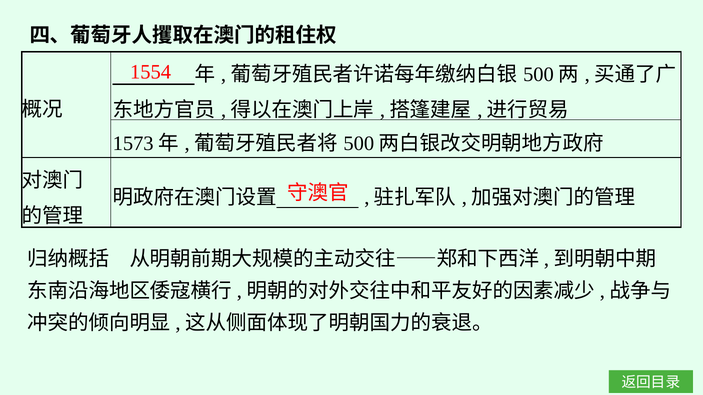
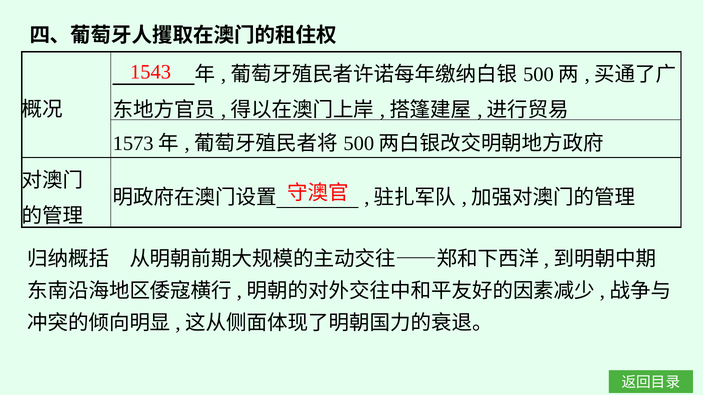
1554: 1554 -> 1543 (151, 72)
